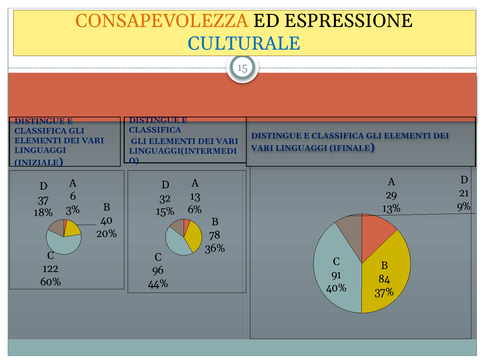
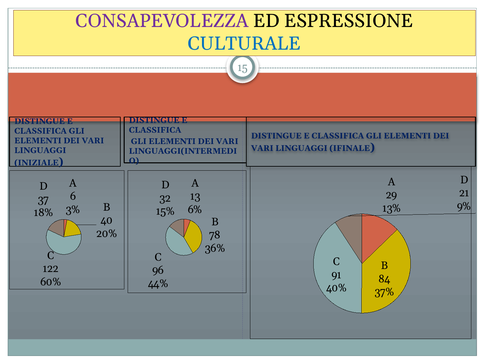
CONSAPEVOLEZZA colour: orange -> purple (162, 21)
